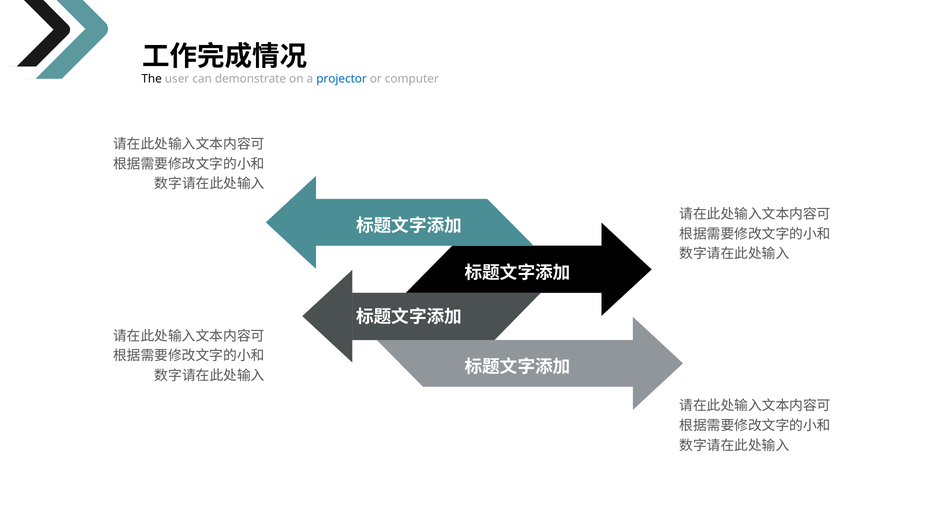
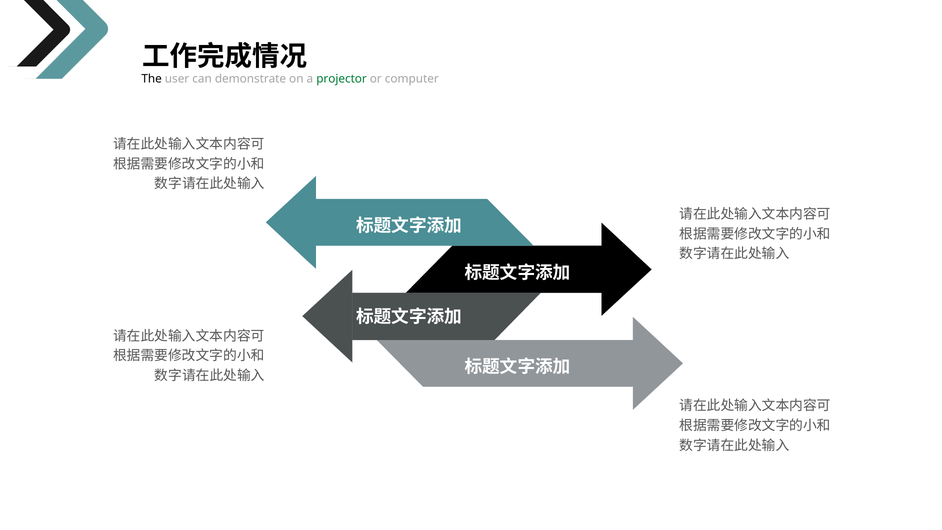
projector colour: blue -> green (342, 79)
